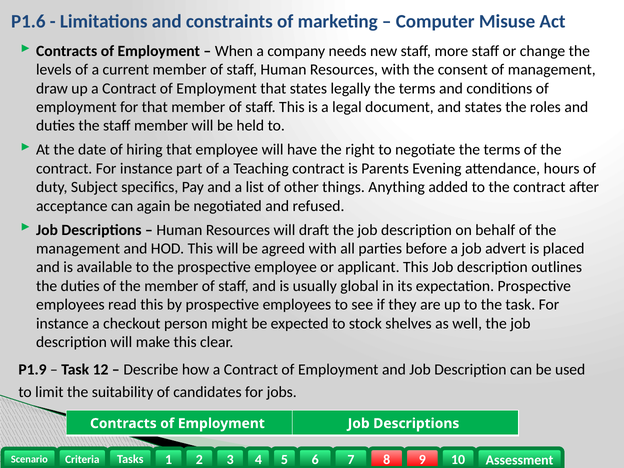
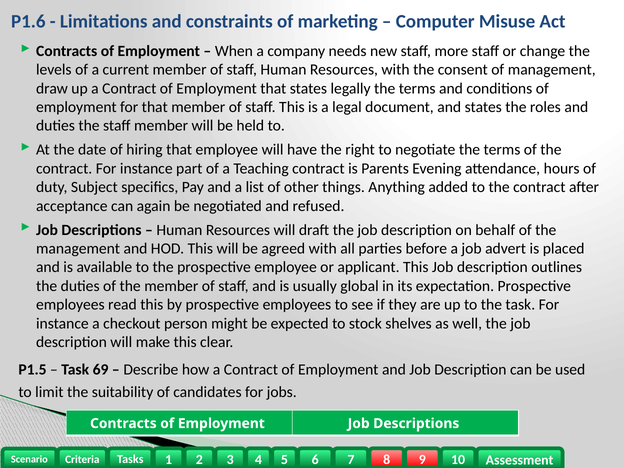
P1.9: P1.9 -> P1.5 (32, 370)
12: 12 -> 69 (101, 370)
